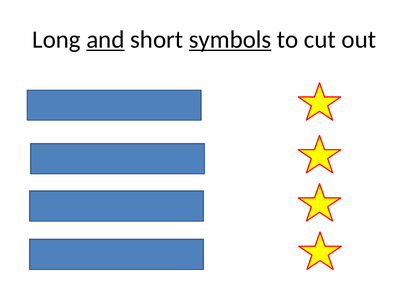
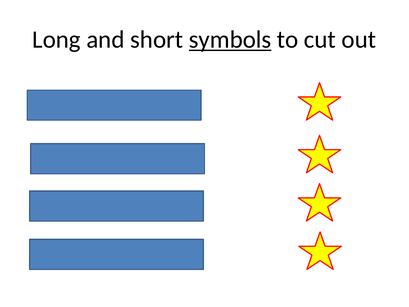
and underline: present -> none (105, 40)
